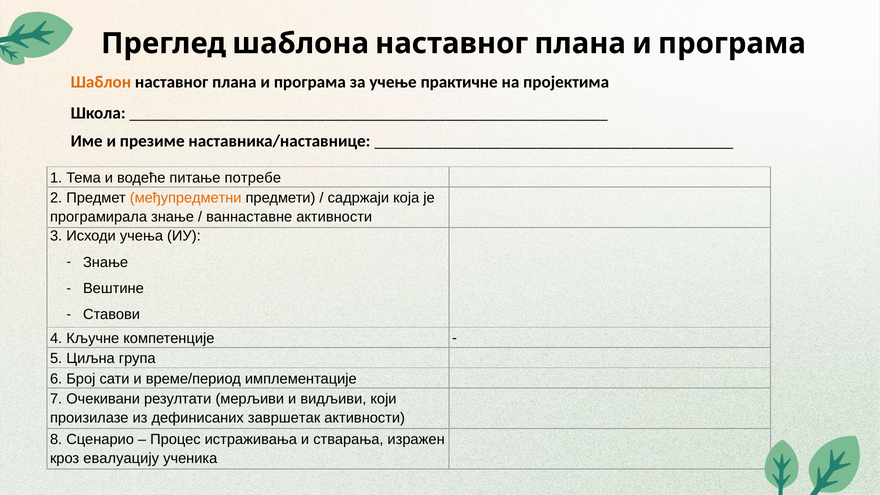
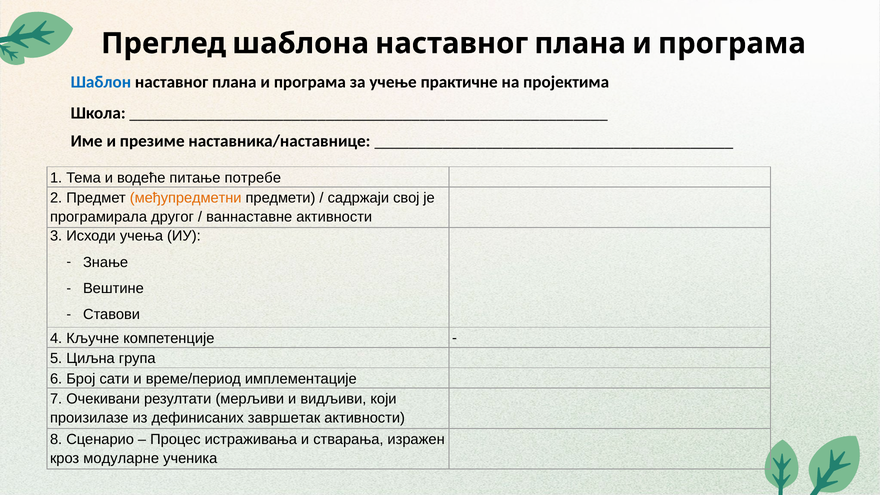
Шаблон colour: orange -> blue (101, 82)
која: која -> свој (406, 198)
програмирала знање: знање -> другог (173, 217)
евалуацију: евалуацију -> модуларне (121, 458)
